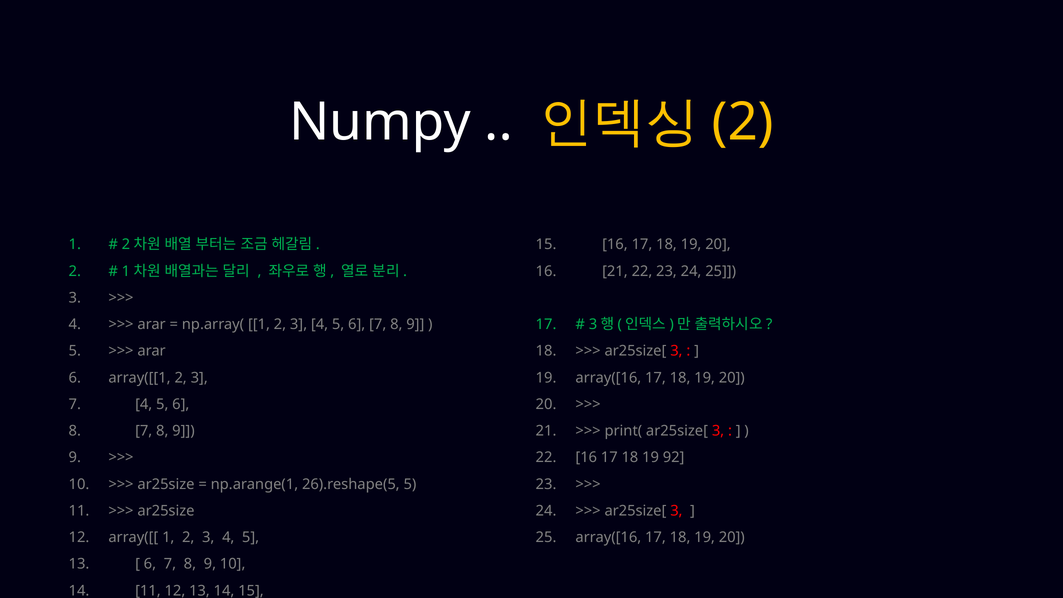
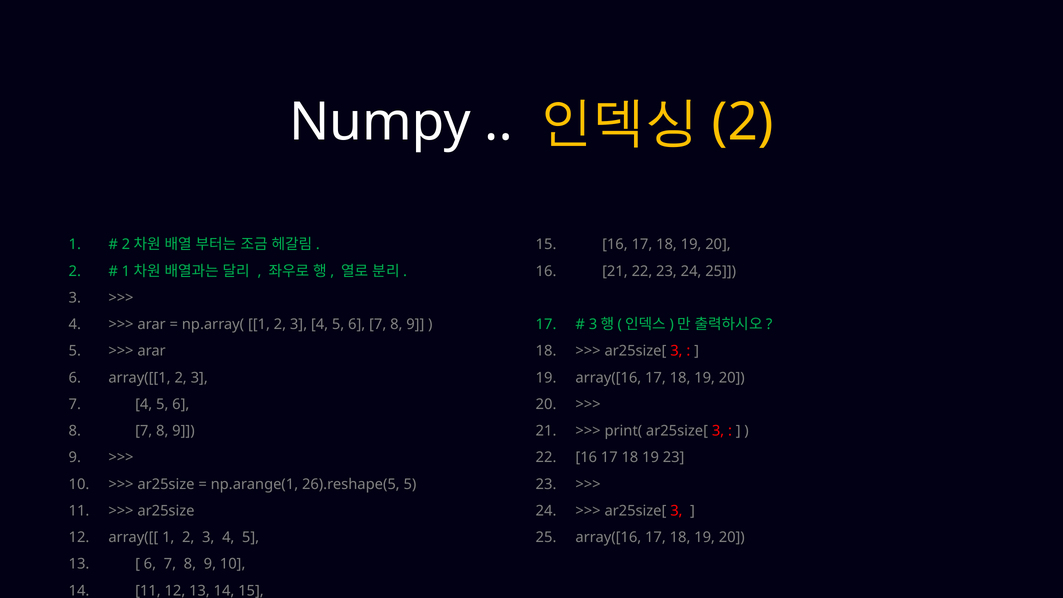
19 92: 92 -> 23 (674, 458)
